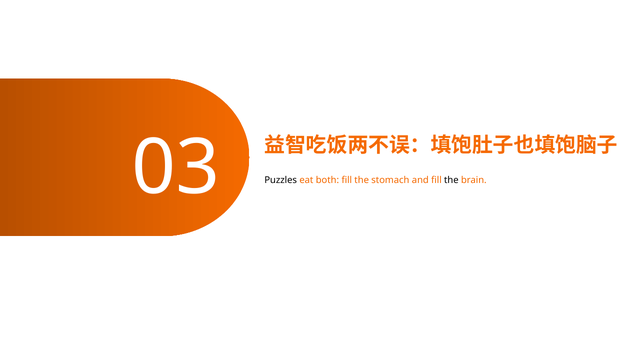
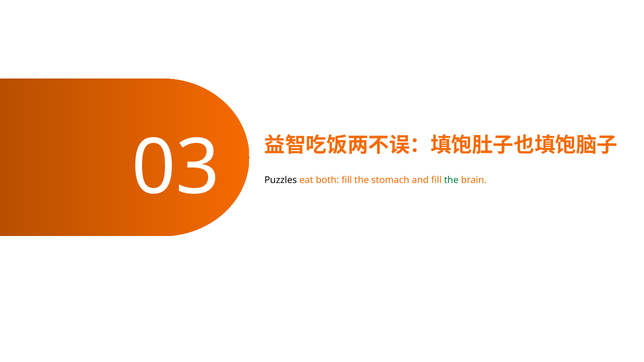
the colour: black -> green (451, 180)
